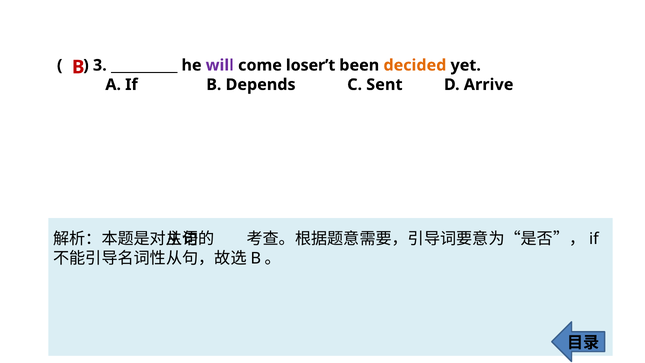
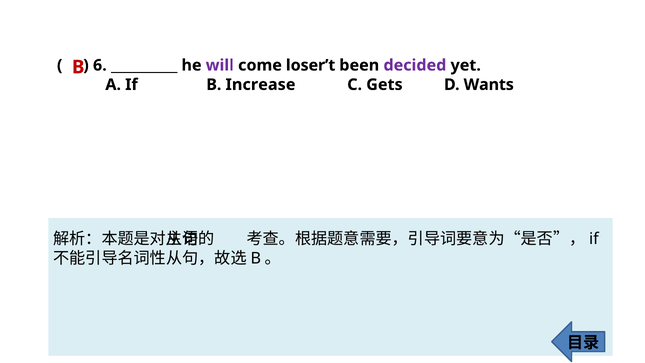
3: 3 -> 6 (100, 65)
decided colour: orange -> purple (415, 65)
Depends: Depends -> Increase (261, 85)
Sent: Sent -> Gets (384, 85)
Arrive: Arrive -> Wants (489, 85)
